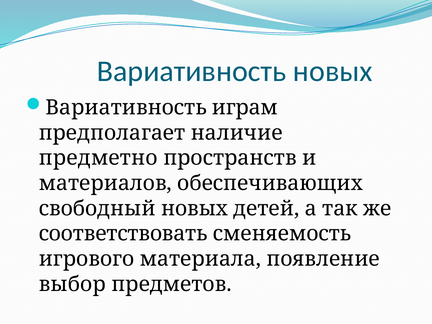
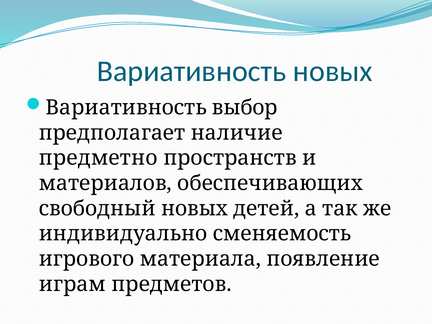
играм: играм -> выбор (245, 108)
соответствовать: соответствовать -> индивидуально (123, 234)
выбор: выбор -> играм (72, 284)
